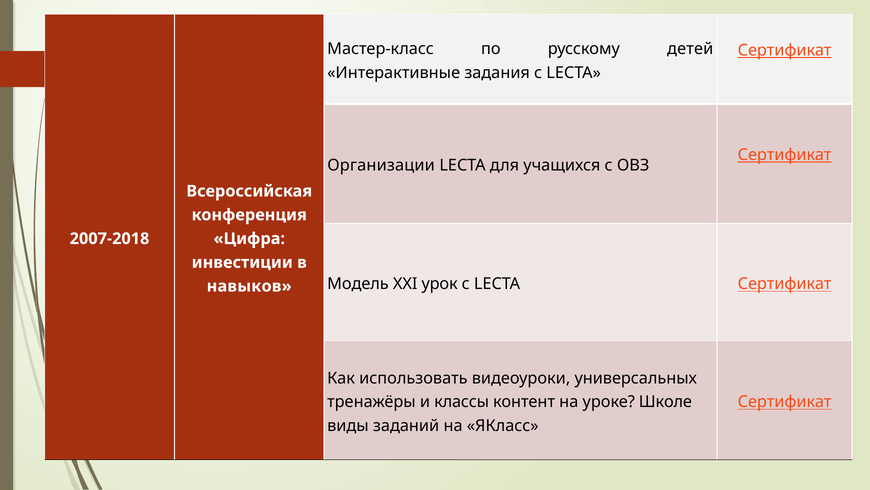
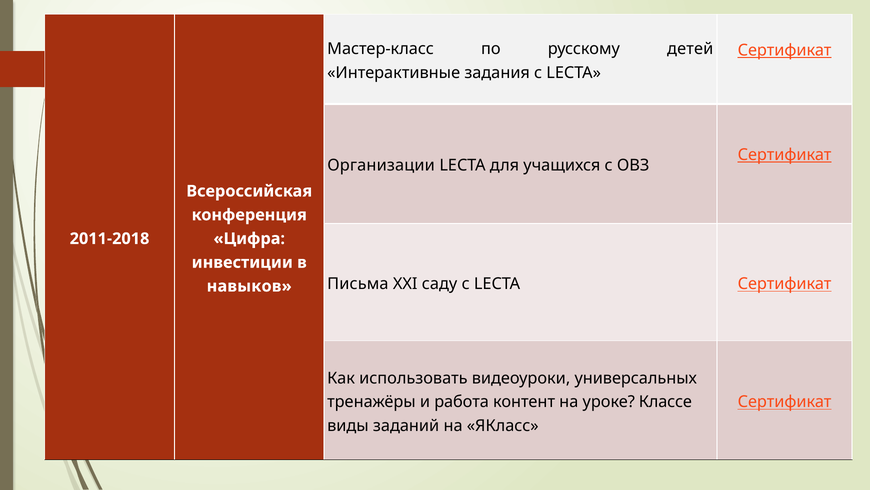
2007-2018: 2007-2018 -> 2011-2018 (110, 238)
Модель: Модель -> Письма (358, 283)
урок: урок -> саду (440, 283)
классы: классы -> работа (462, 401)
Школе: Школе -> Классе (665, 401)
